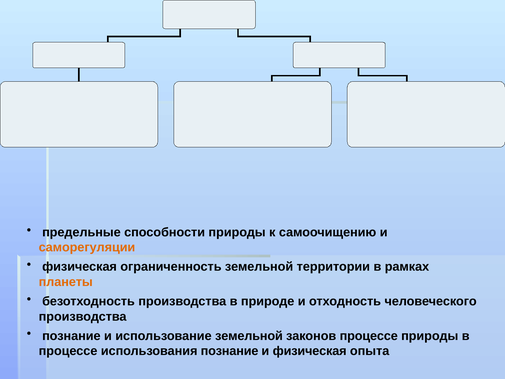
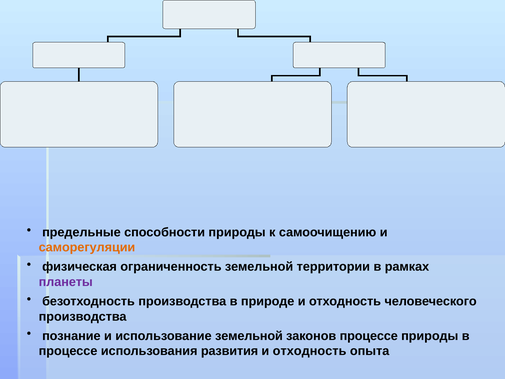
планеты colour: orange -> purple (66, 282)
использования познание: познание -> развития (230, 351)
физическая: физическая -> отходность (310, 351)
